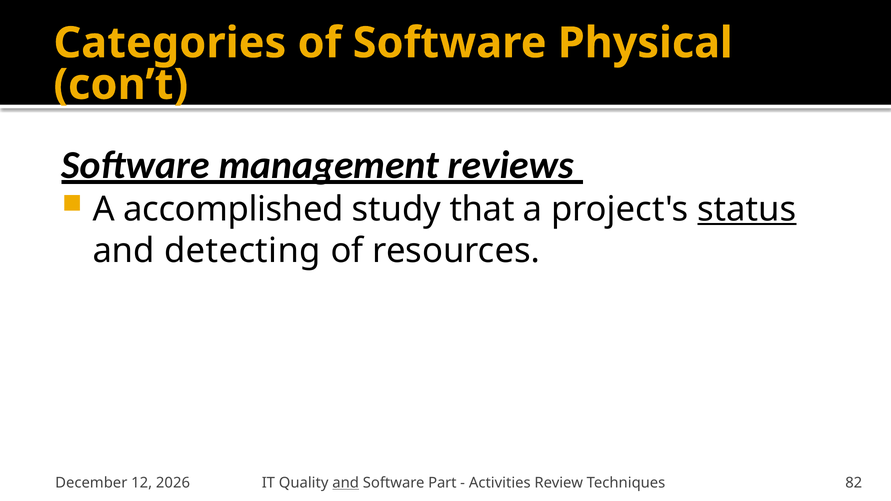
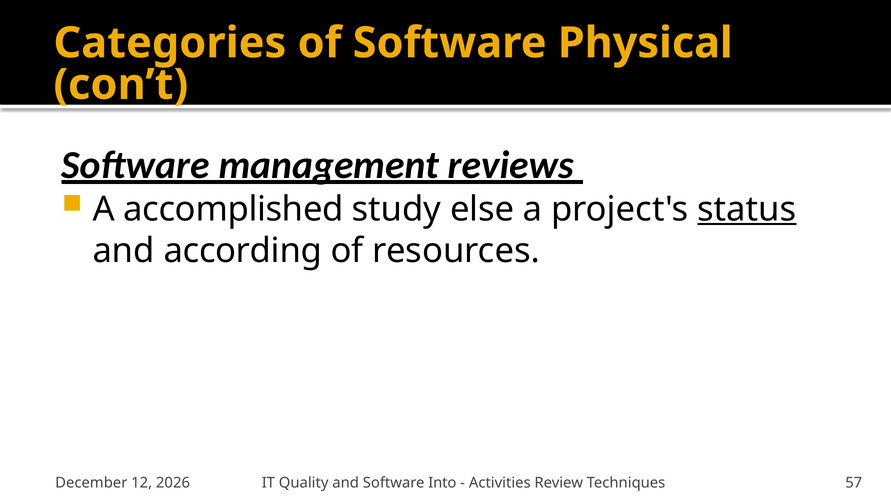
that: that -> else (482, 209)
detecting: detecting -> according (243, 251)
and underline: present -> none (346, 483)
Part: Part -> Into (442, 483)
82: 82 -> 57 (854, 483)
